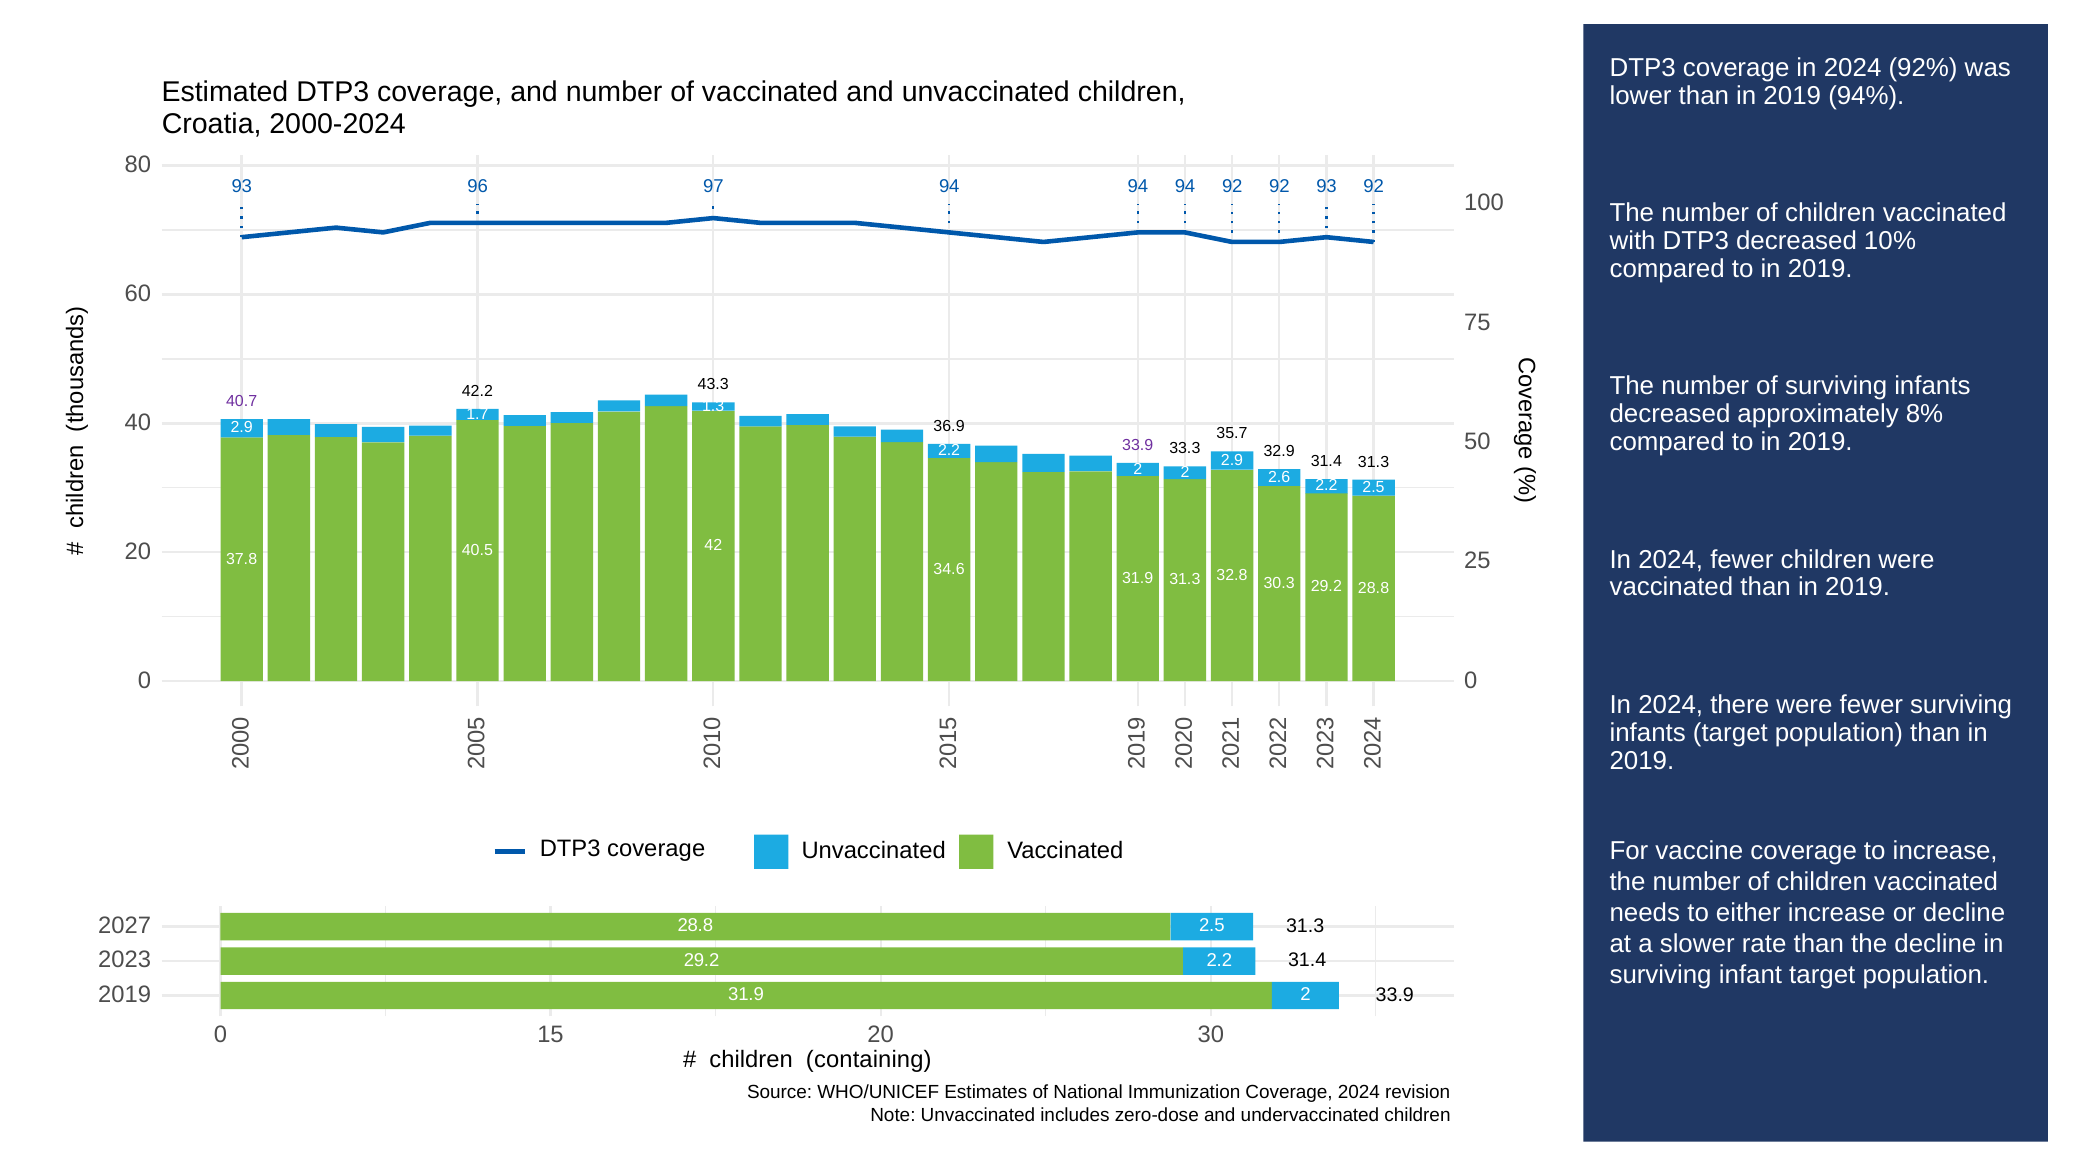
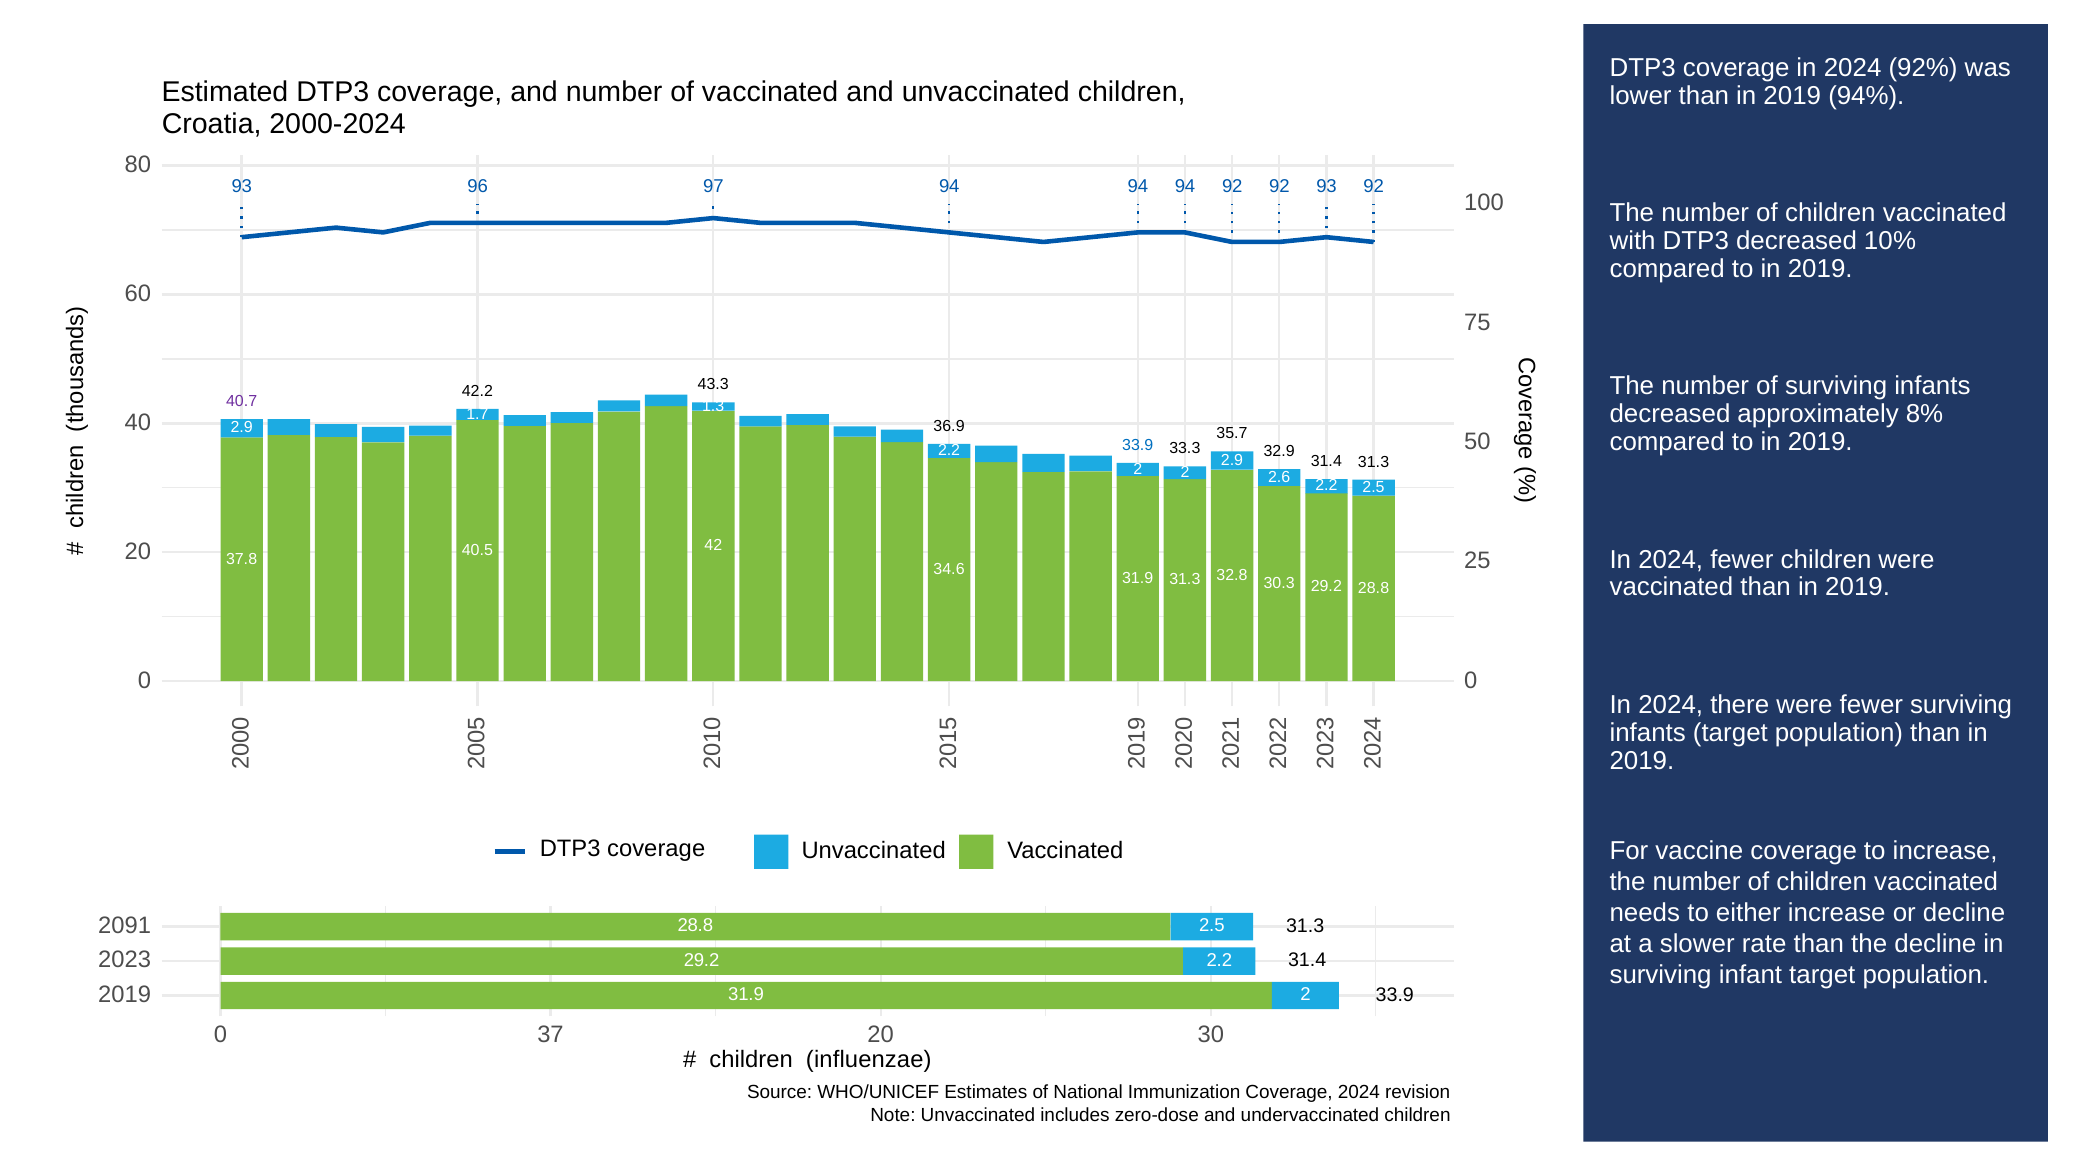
33.9 colour: purple -> blue (1138, 445)
2027: 2027 -> 2091 (125, 926)
15: 15 -> 37 (550, 1035)
containing: containing -> influenzae (869, 1060)
